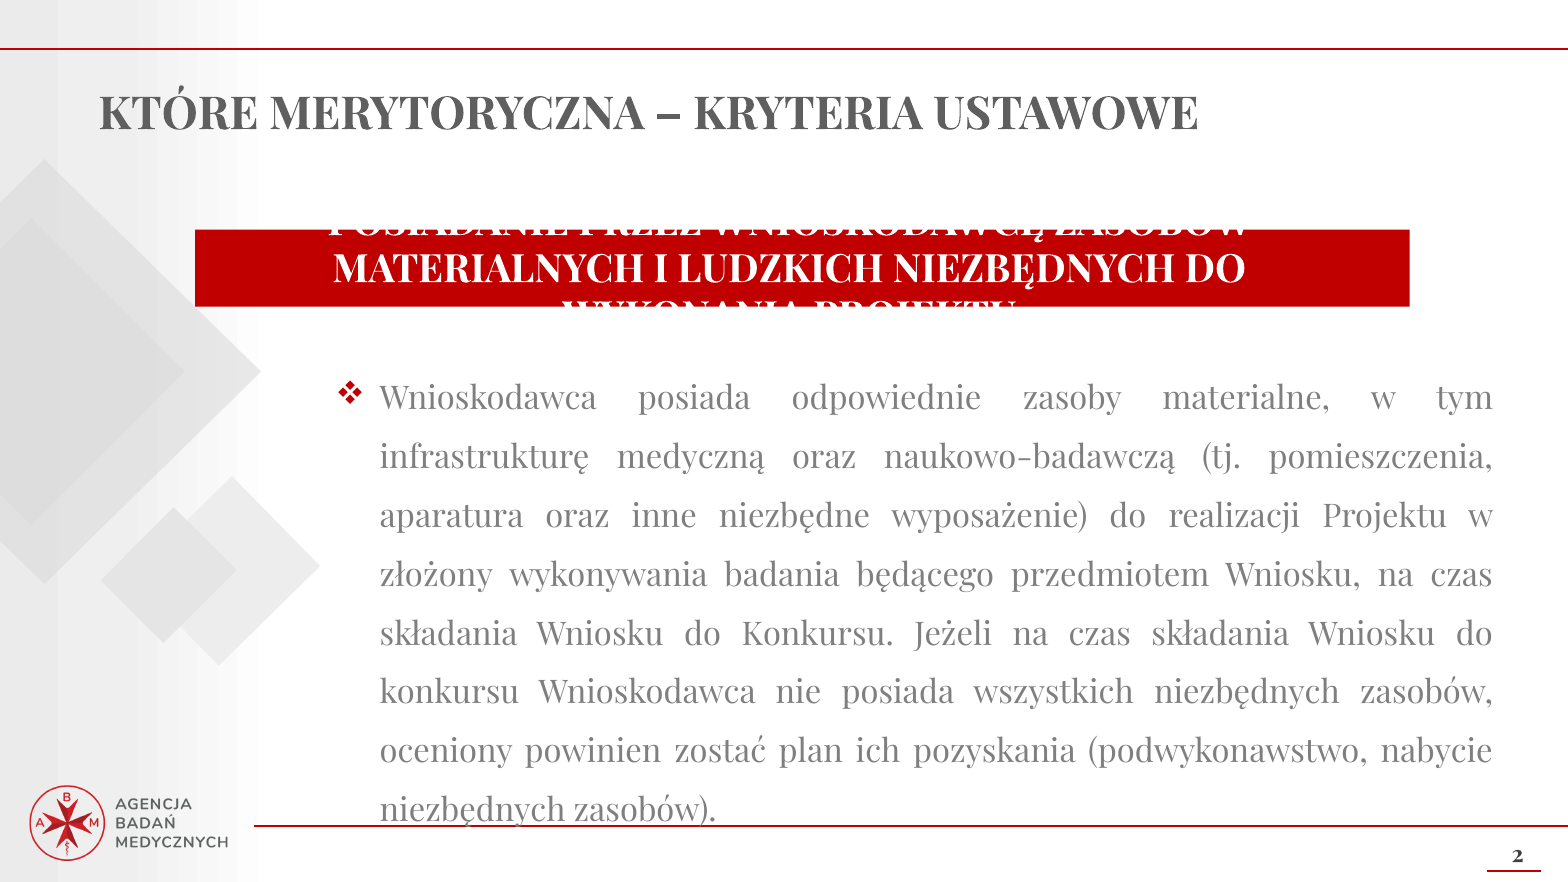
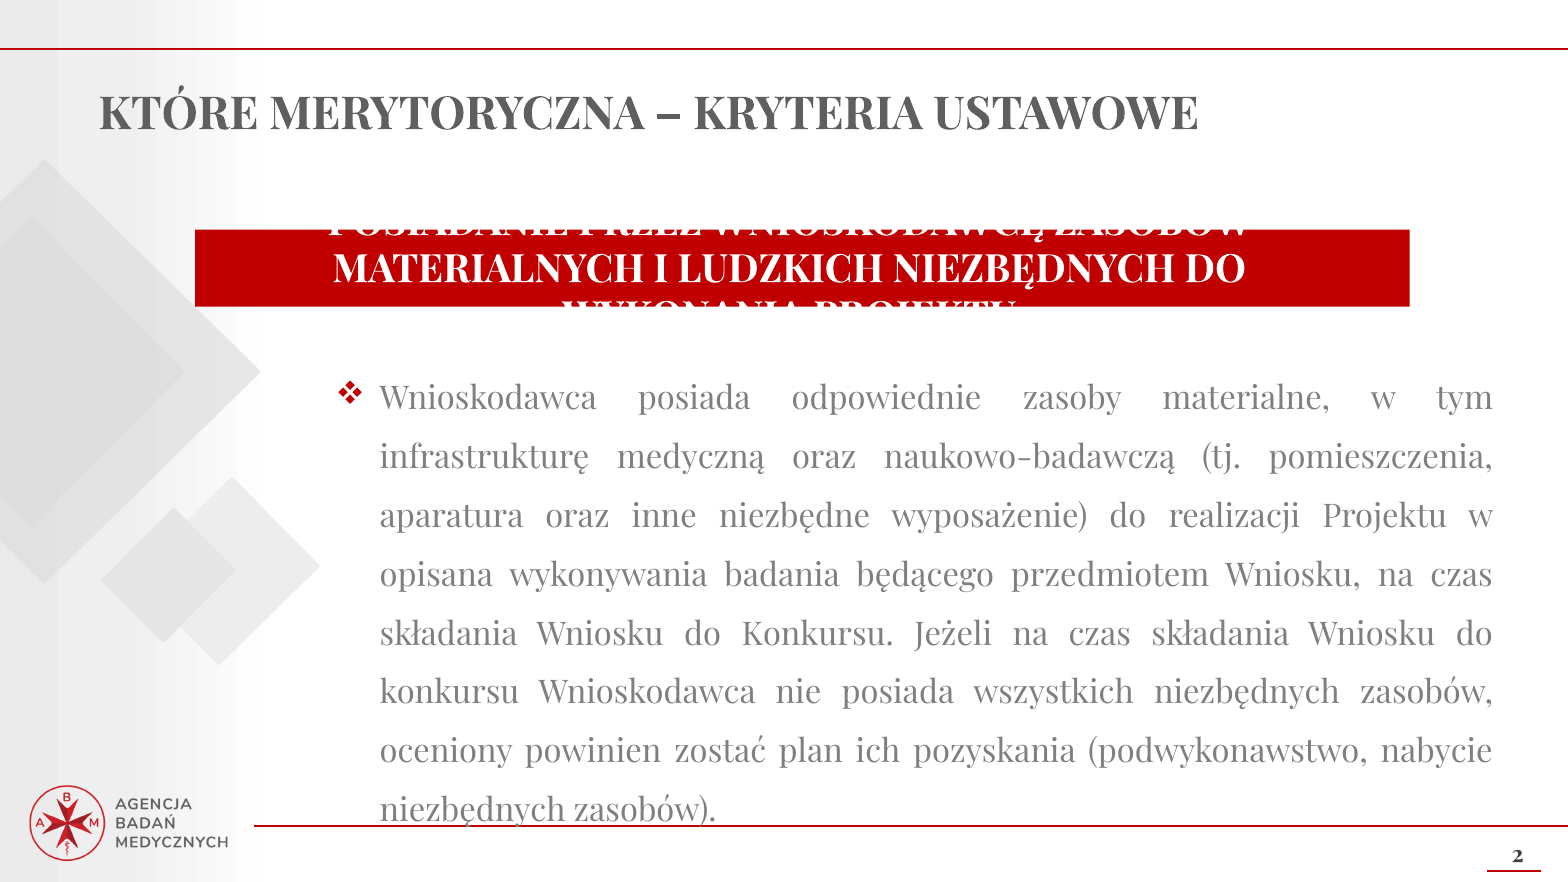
złożony: złożony -> opisana (436, 576)
